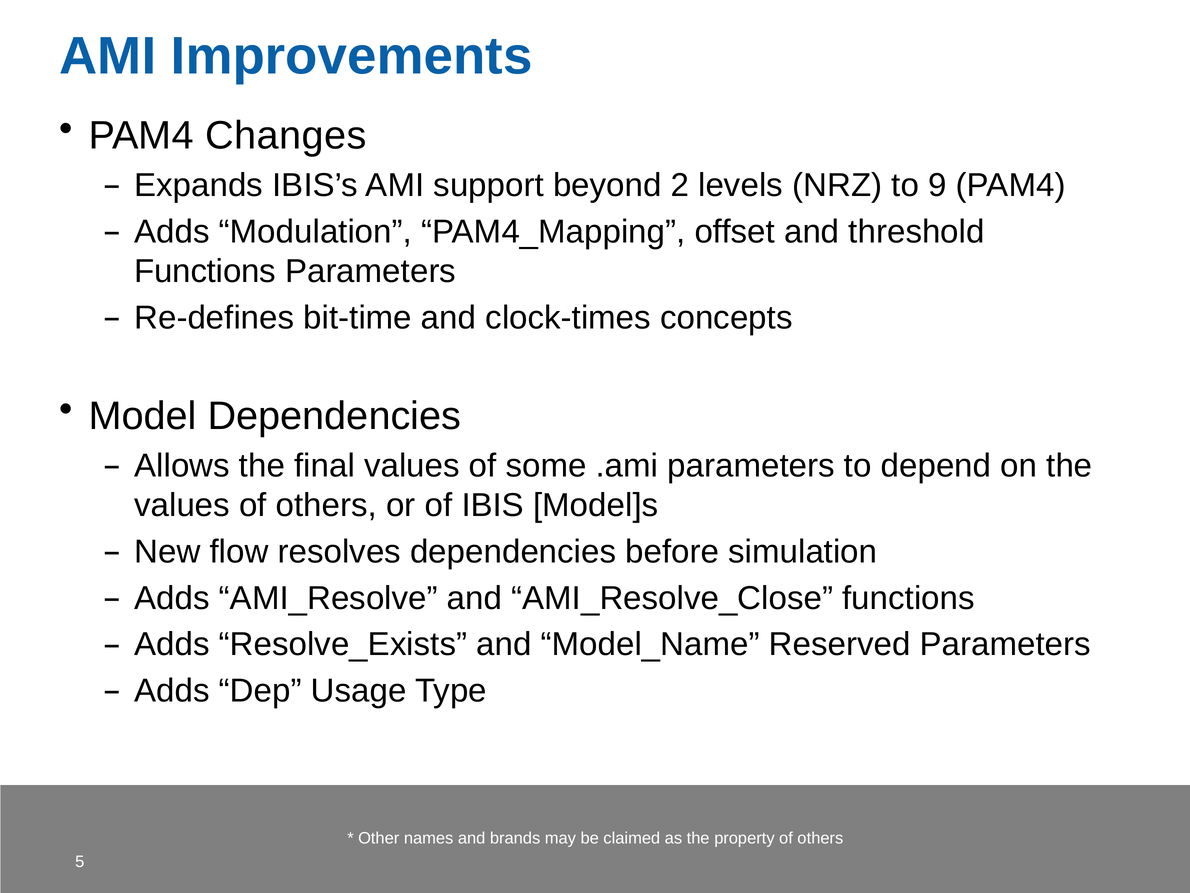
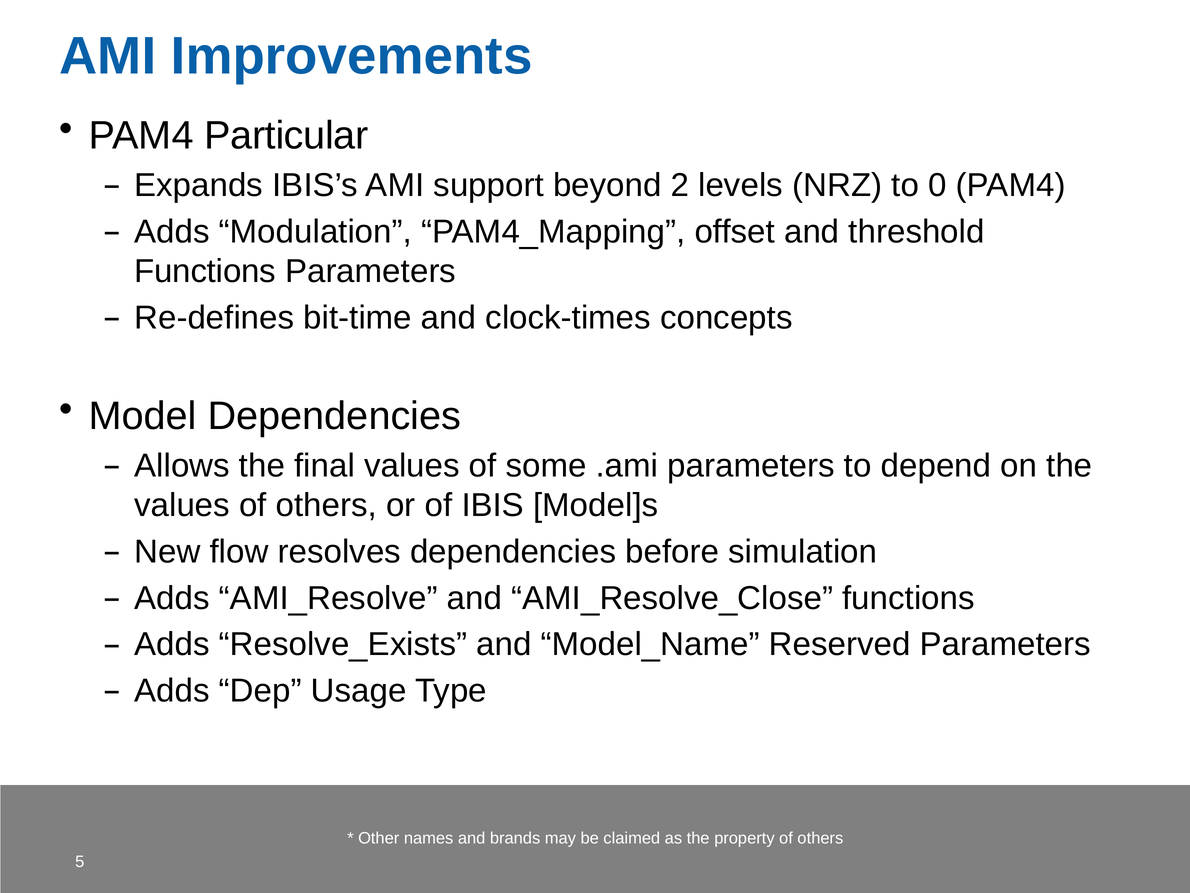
Changes: Changes -> Particular (286, 135)
9: 9 -> 0 (937, 185)
